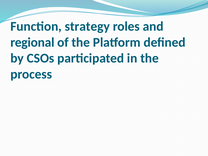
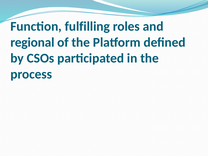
strategy: strategy -> fulfilling (87, 26)
